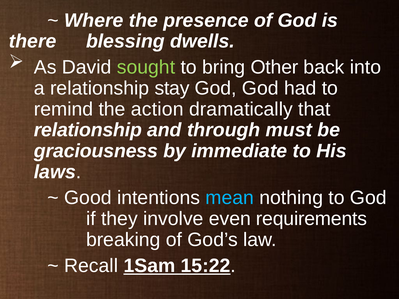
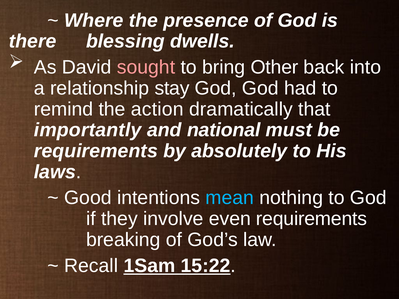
sought colour: light green -> pink (146, 67)
relationship: relationship -> importantly (88, 130)
through: through -> national (224, 130)
graciousness: graciousness -> requirements (96, 151)
immediate: immediate -> absolutely (239, 151)
